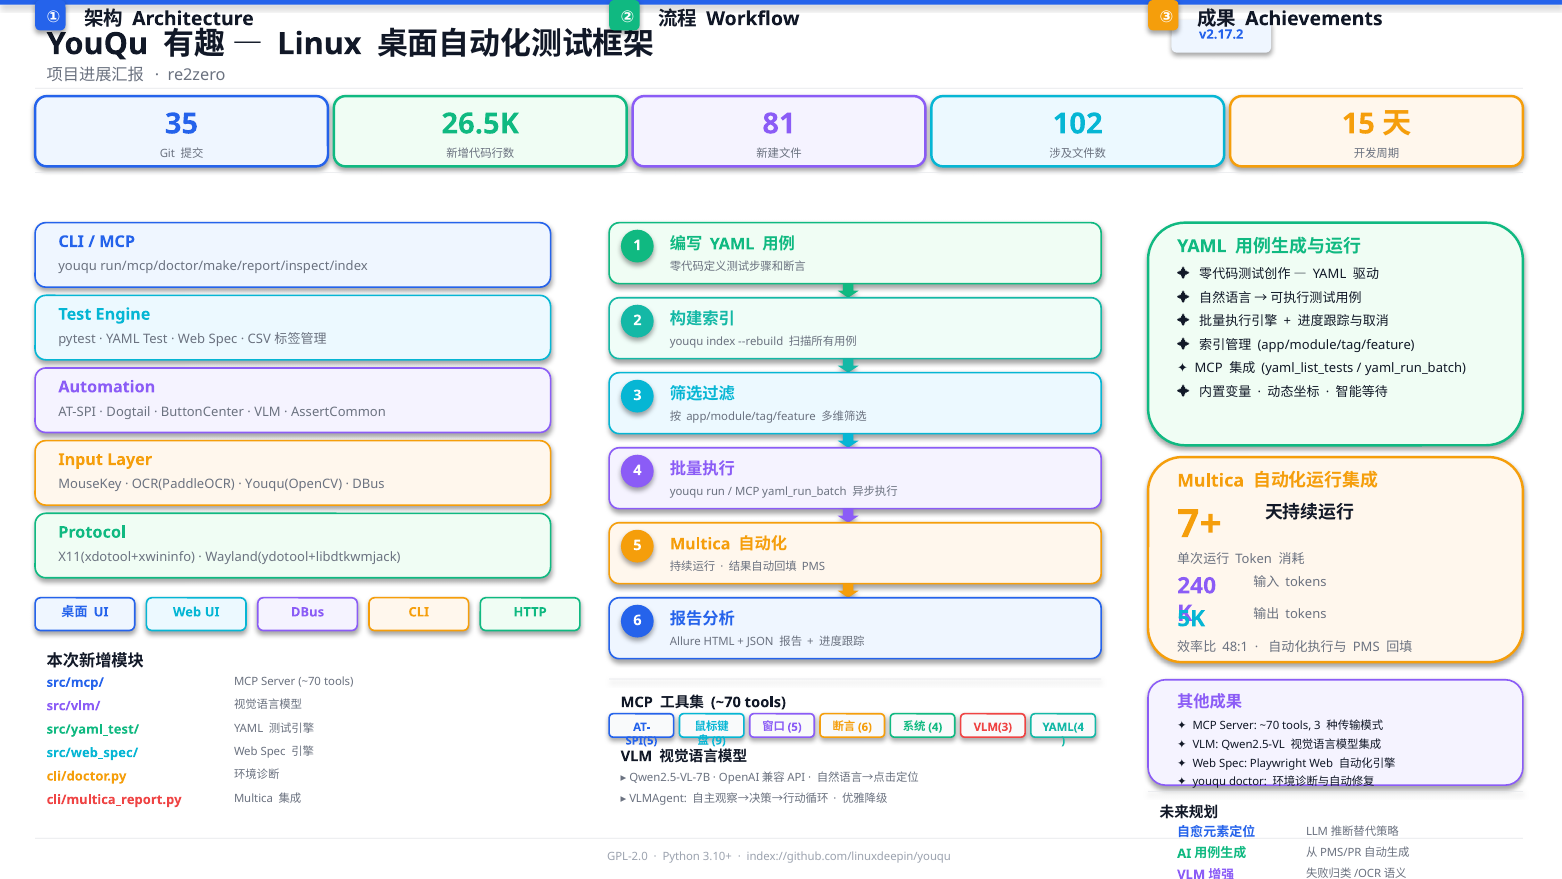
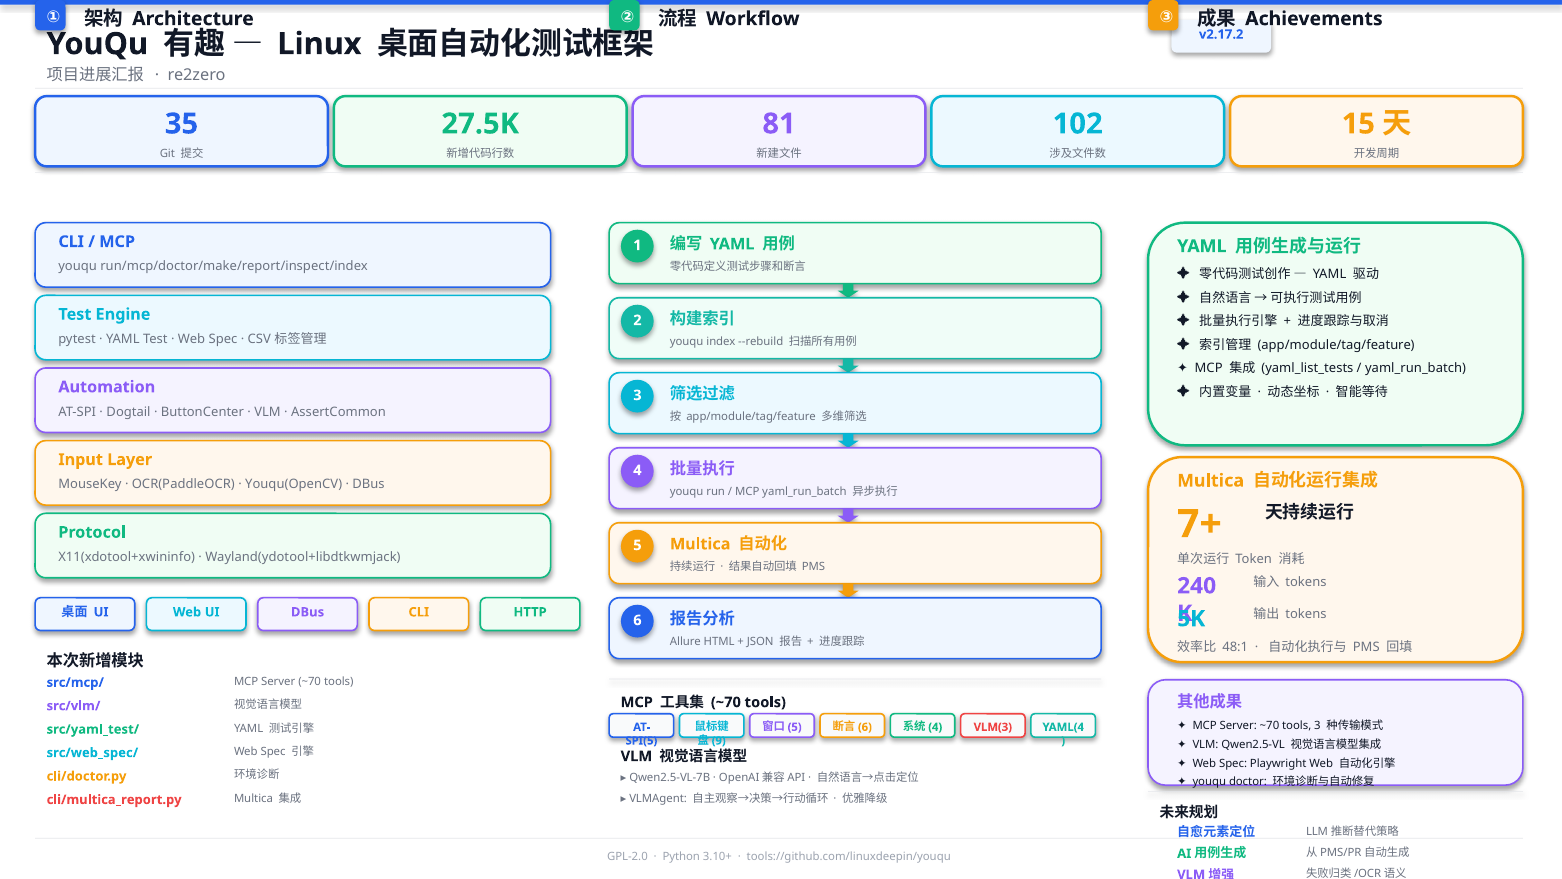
26.5K: 26.5K -> 27.5K (480, 124)
index://github.com/linuxdeepin/youqu: index://github.com/linuxdeepin/youqu -> tools://github.com/linuxdeepin/youqu (849, 857)
